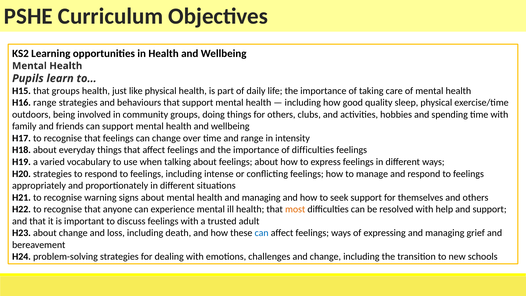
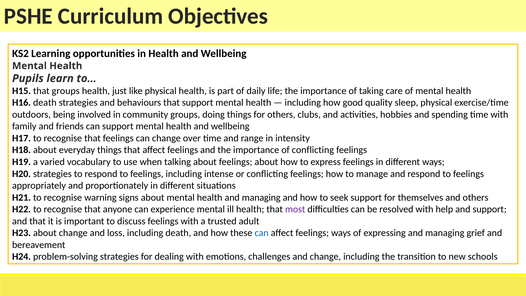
H16 range: range -> death (45, 103)
of difficulties: difficulties -> conflicting (313, 150)
most colour: orange -> purple (295, 209)
